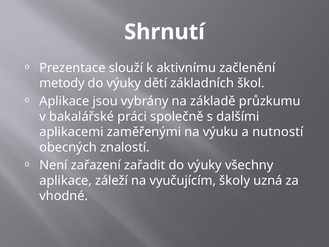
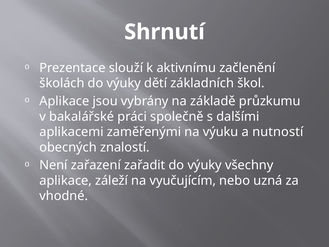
metody: metody -> školách (62, 83)
školy: školy -> nebo (235, 180)
